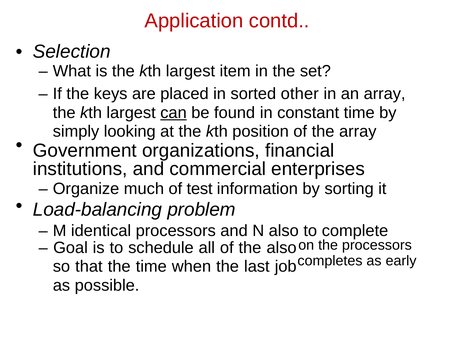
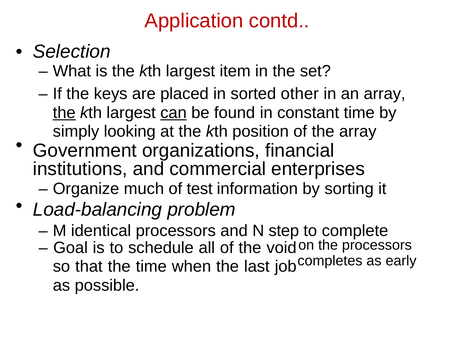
the underline: none -> present (64, 113)
N also: also -> step (284, 231)
the also: also -> void (282, 248)
